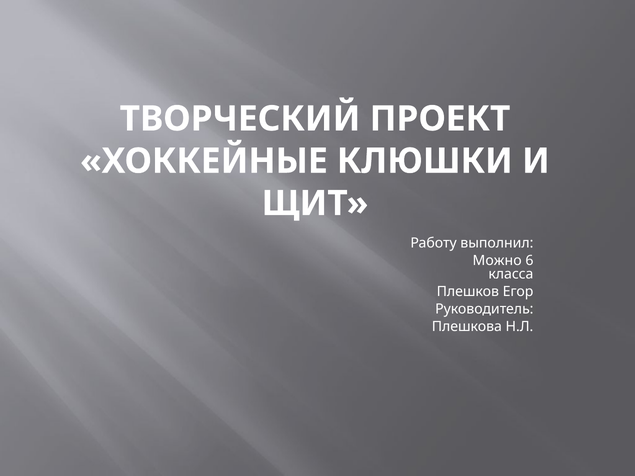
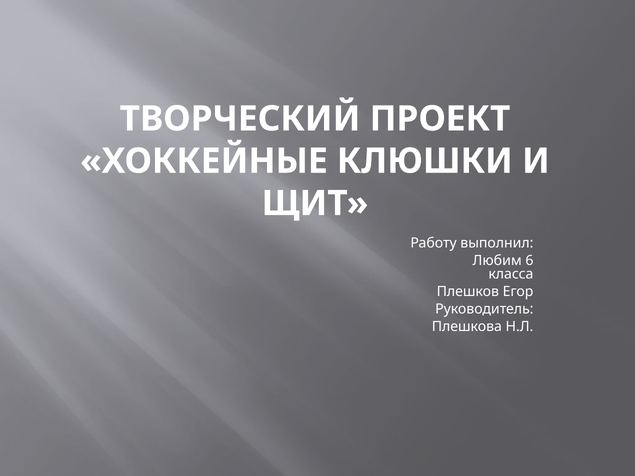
Можно: Можно -> Любим (497, 261)
